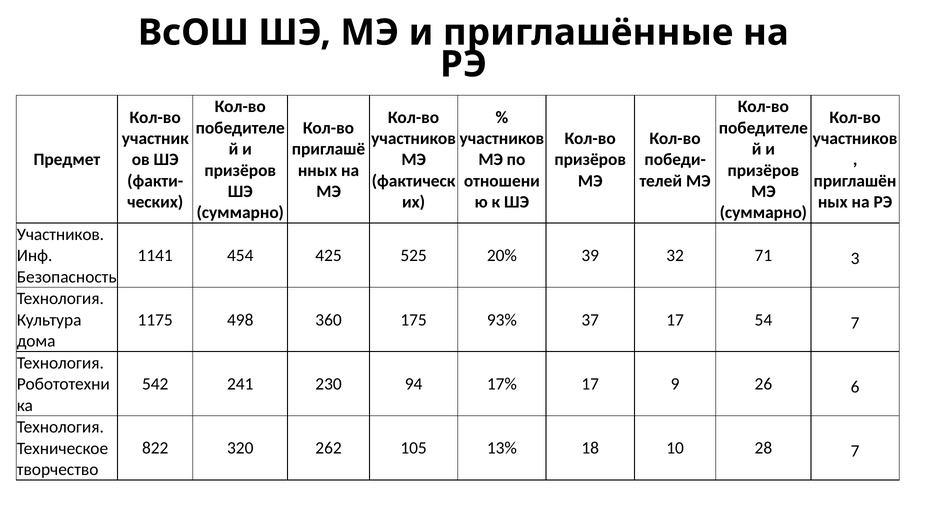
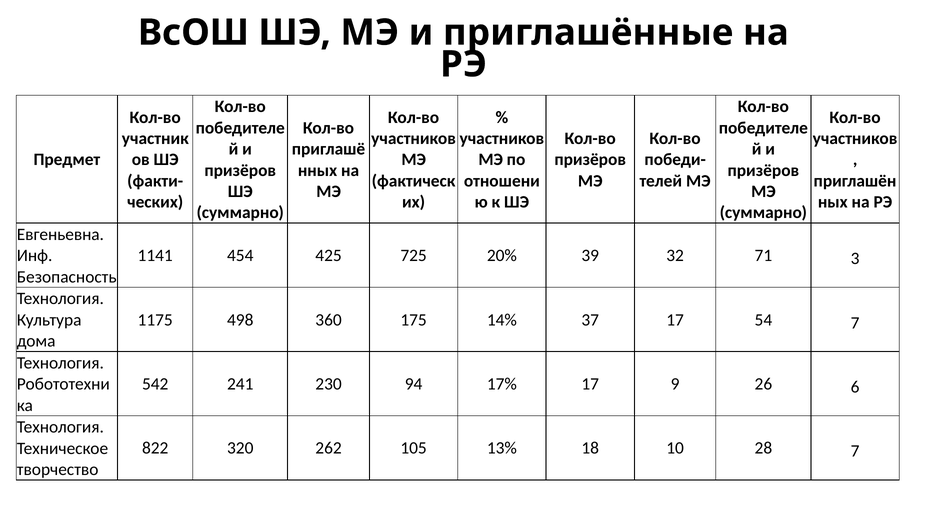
Участников: Участников -> Евгеньевна (60, 235)
525: 525 -> 725 (414, 256)
93%: 93% -> 14% (502, 320)
